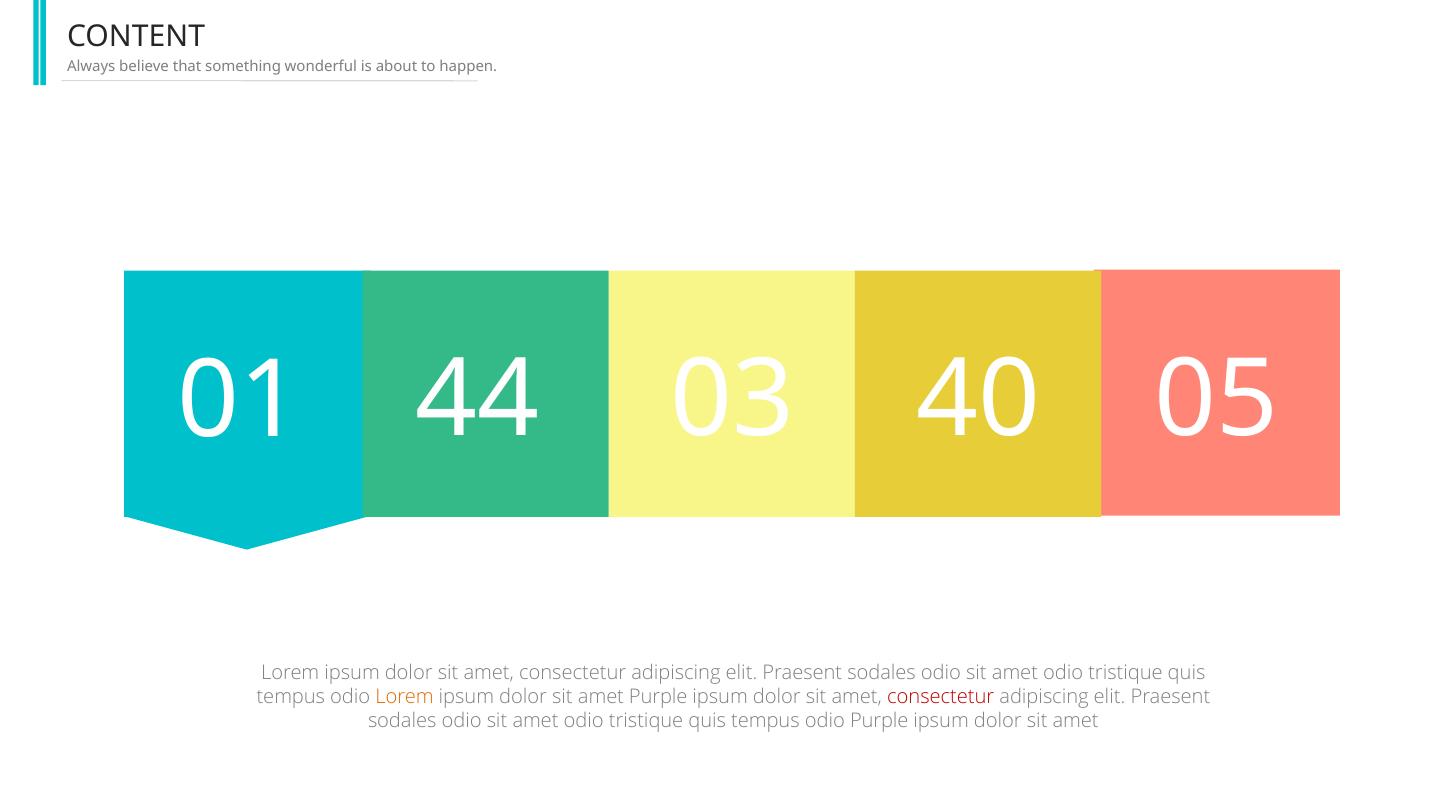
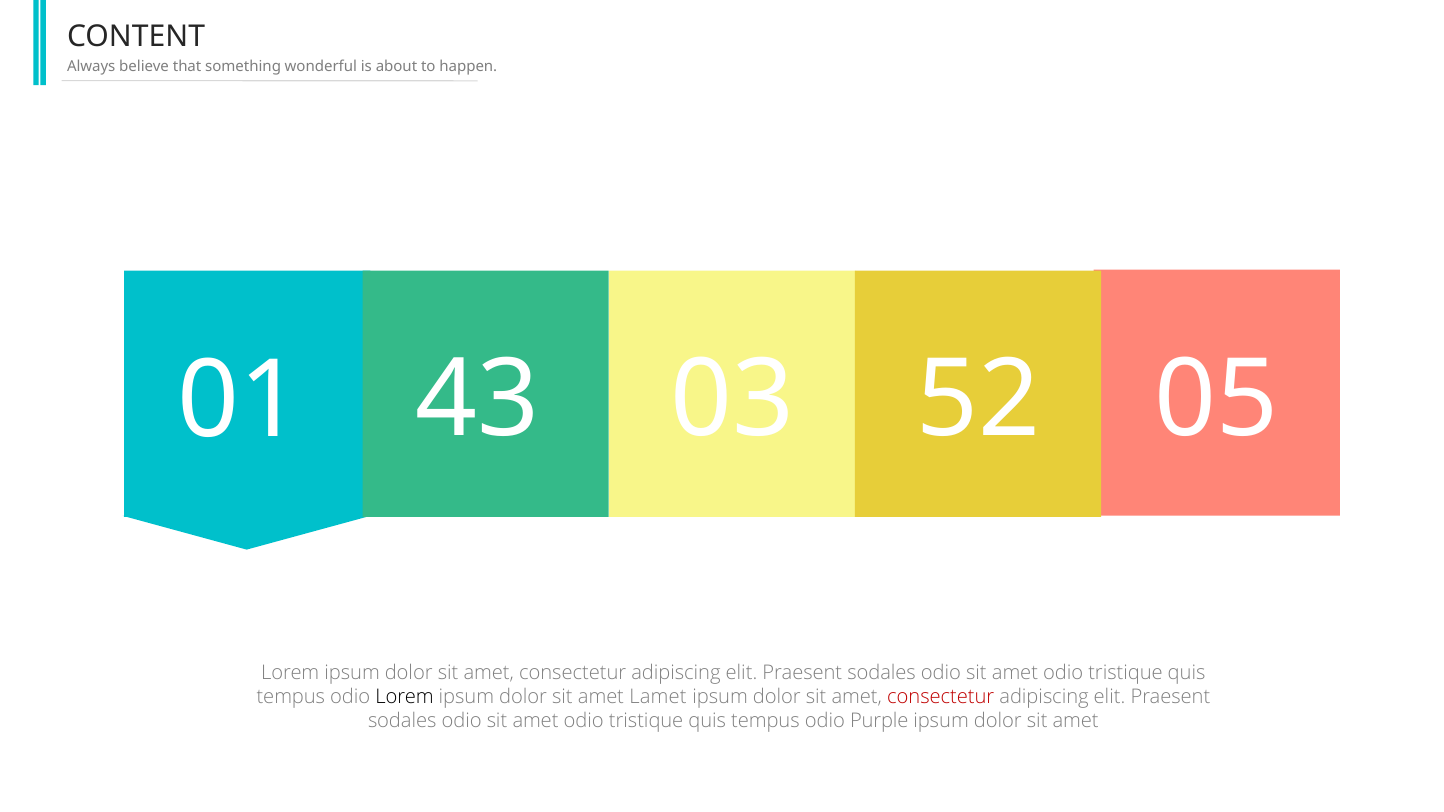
44: 44 -> 43 (478, 400)
40: 40 -> 52 (978, 400)
Lorem colour: orange -> black (405, 697)
amet Purple: Purple -> Lamet (658, 697)
